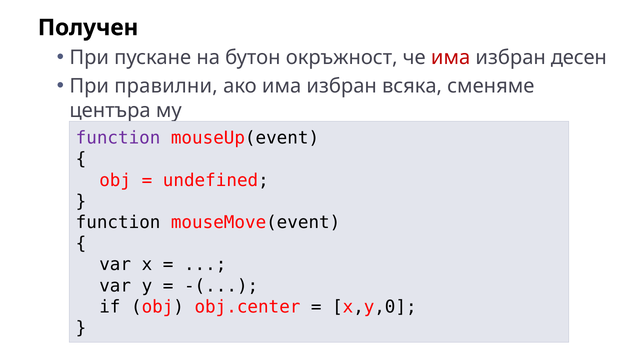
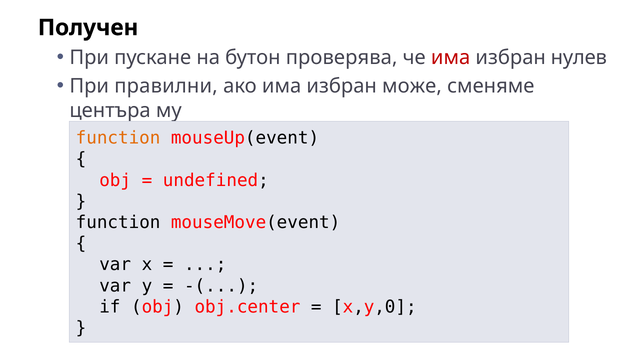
окръжност: окръжност -> проверява (342, 58)
десен: десен -> нулев (579, 58)
всяка: всяка -> може (412, 86)
function colour: purple -> orange (118, 138)
